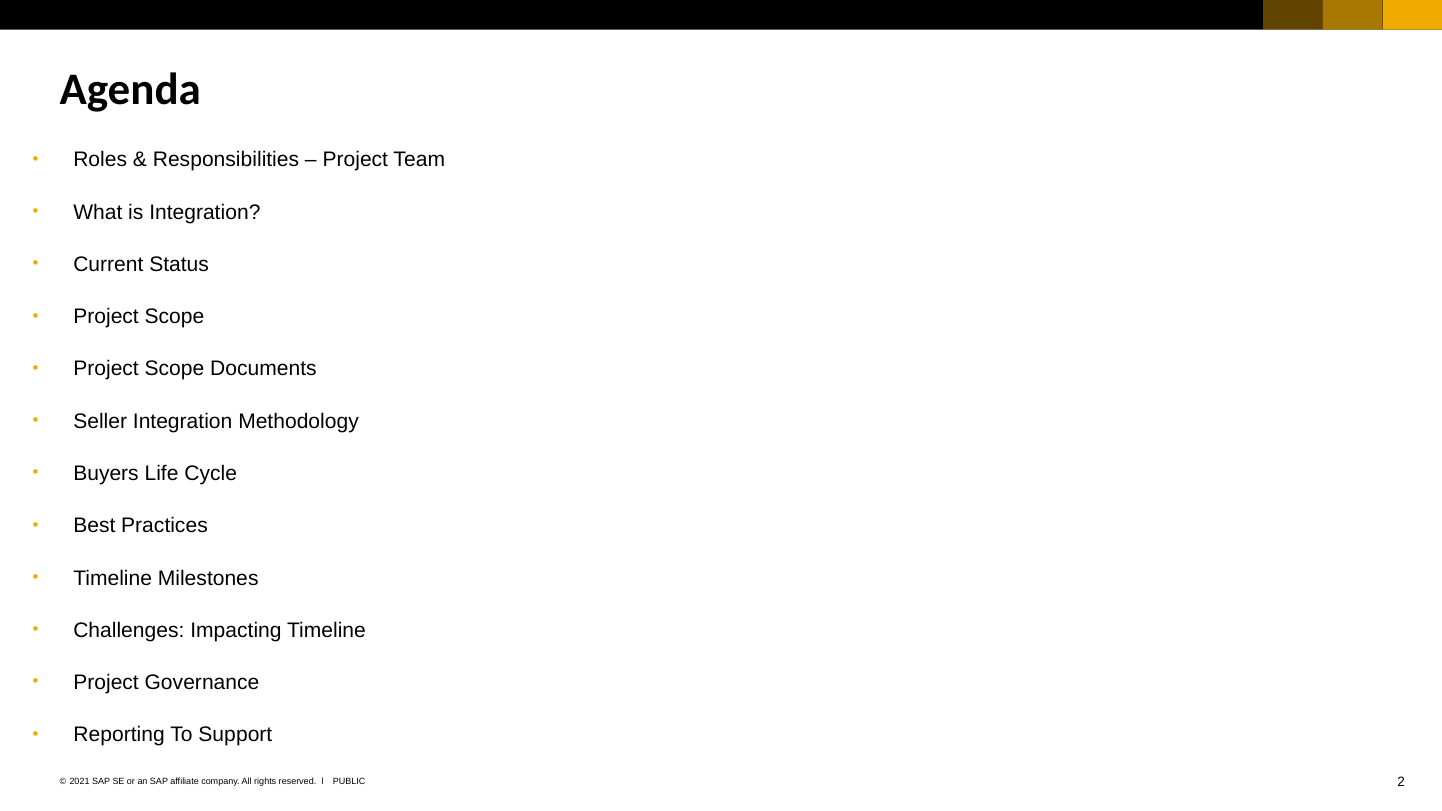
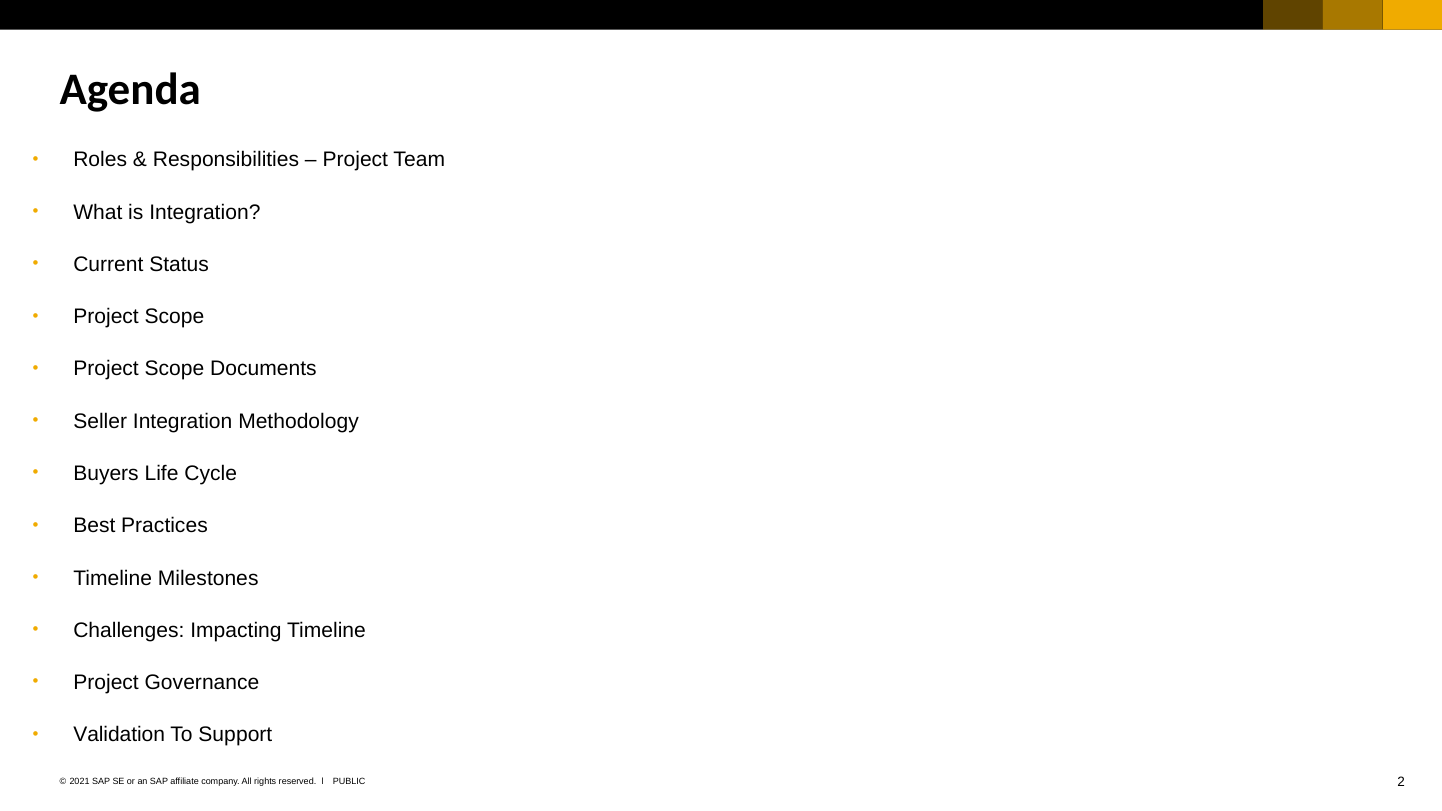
Reporting: Reporting -> Validation (119, 735)
